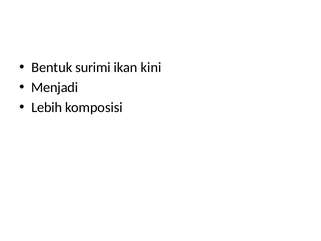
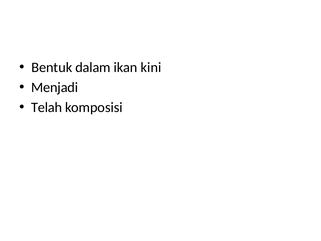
surimi: surimi -> dalam (93, 67)
Lebih: Lebih -> Telah (47, 107)
